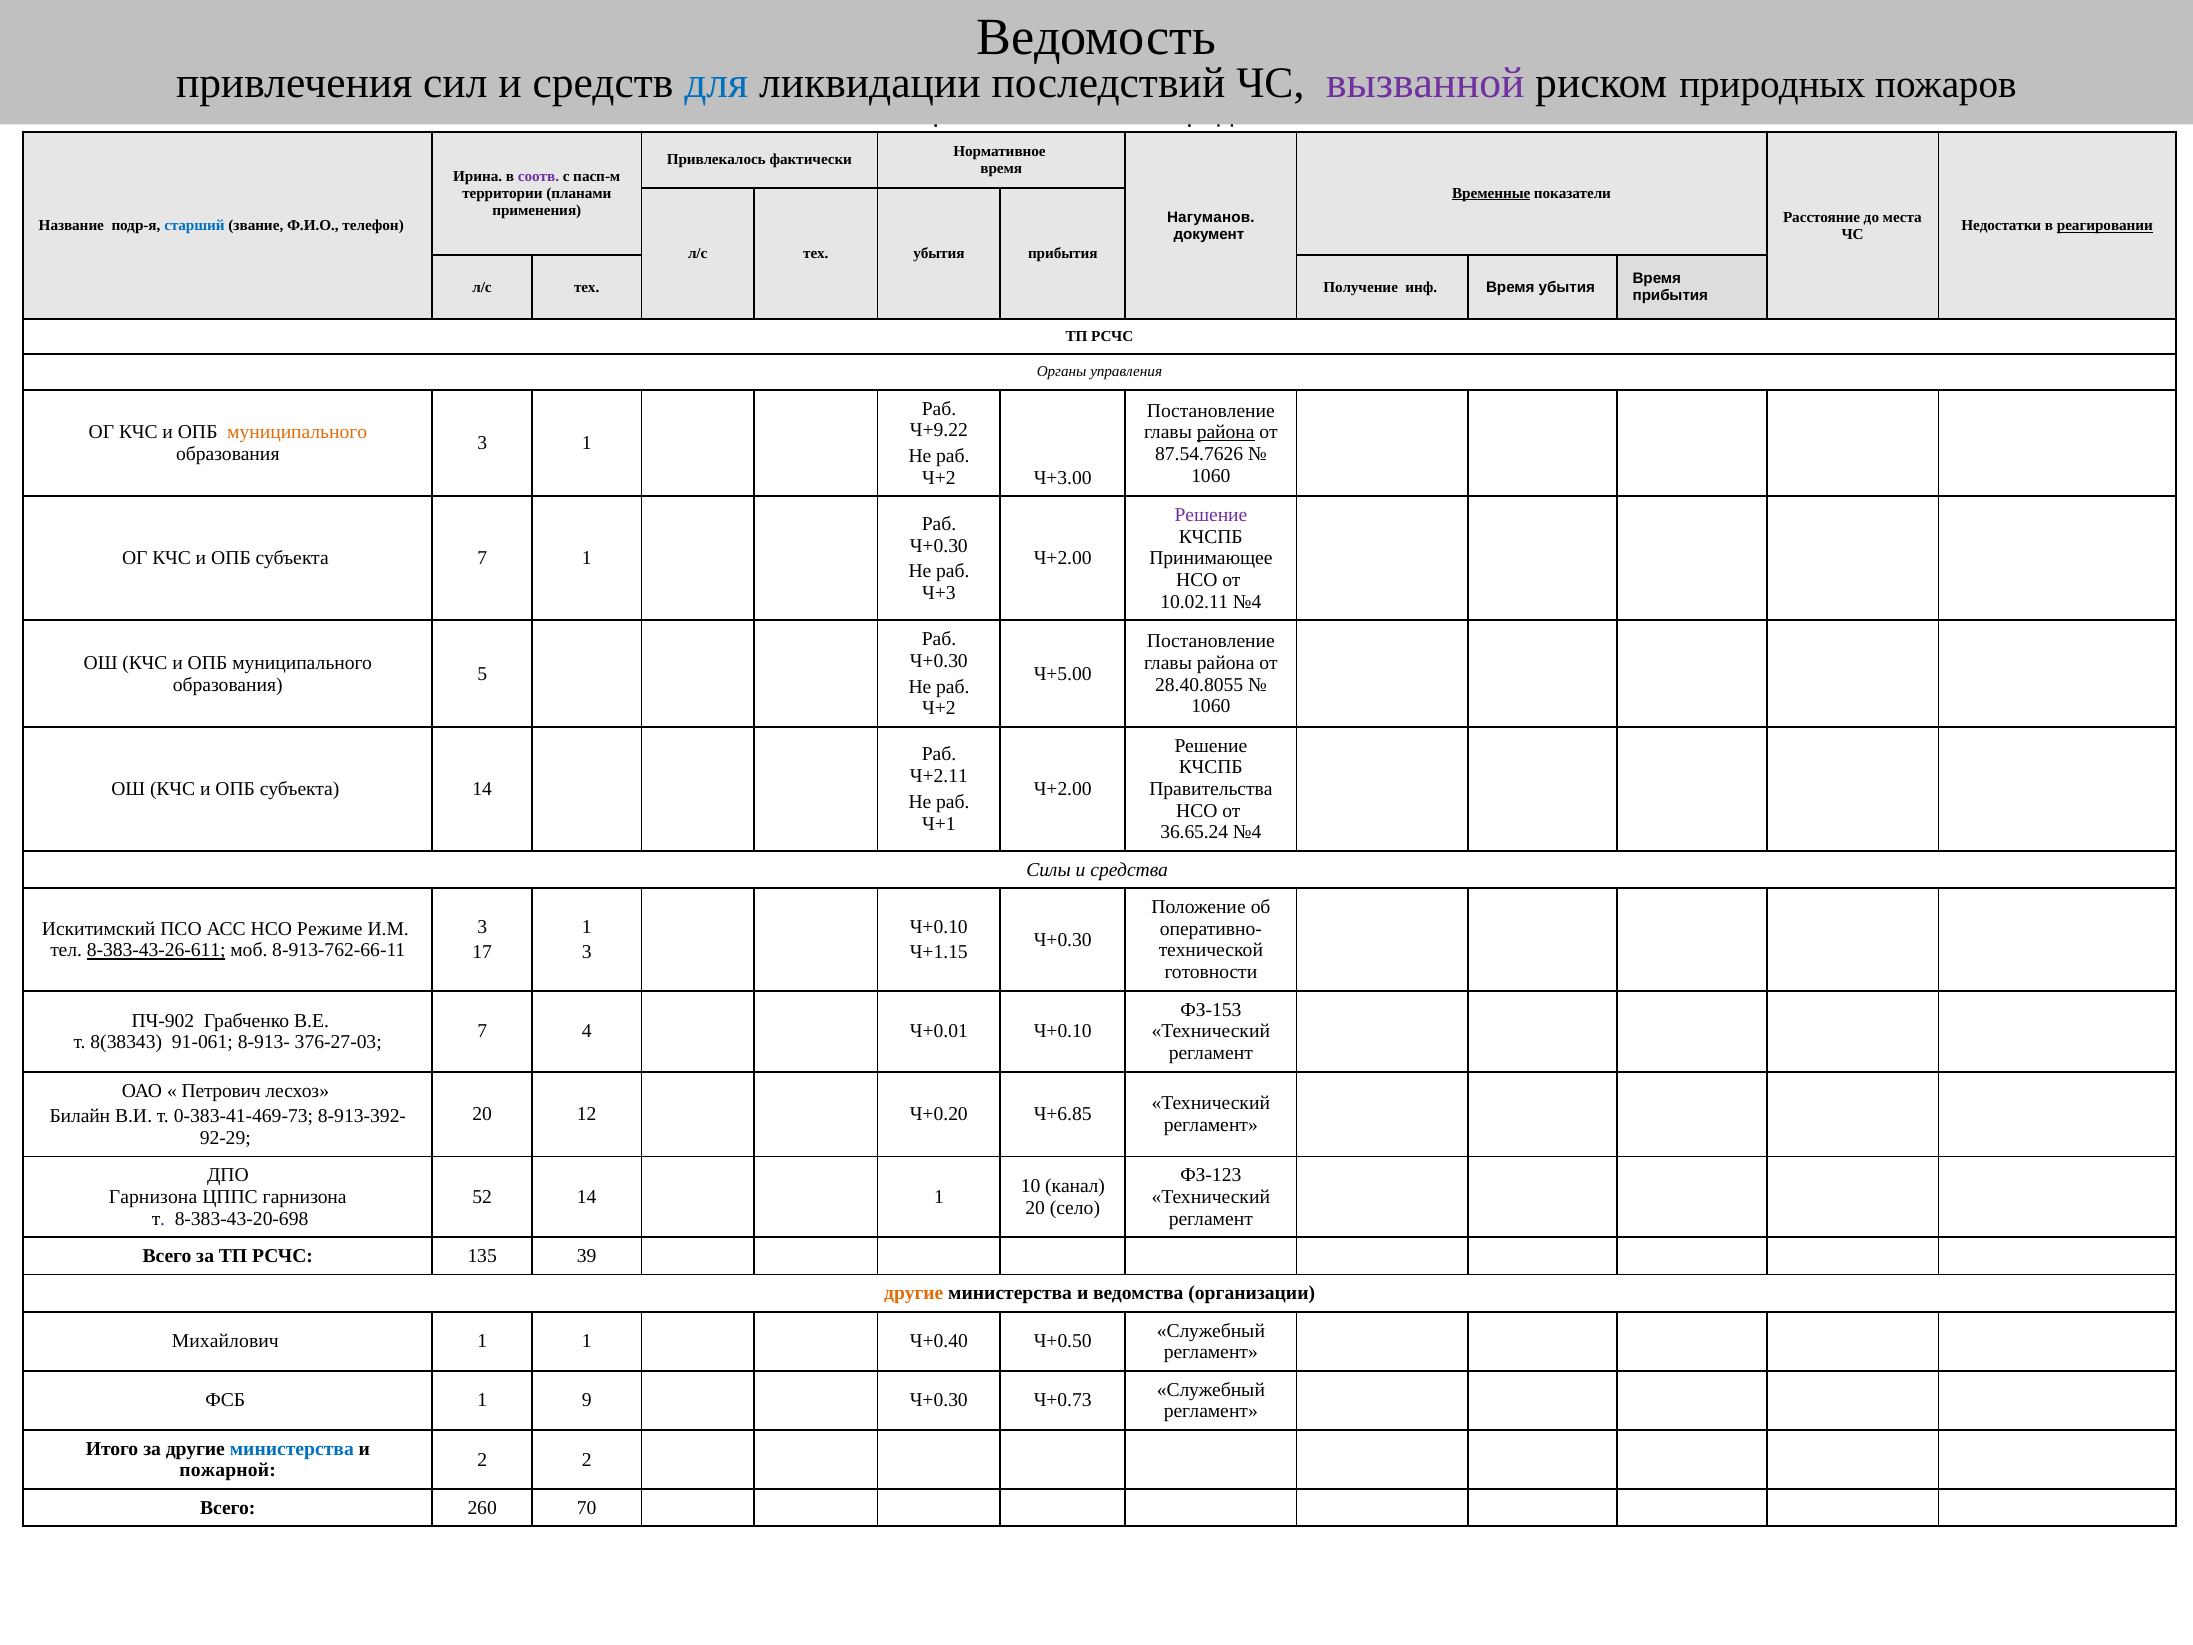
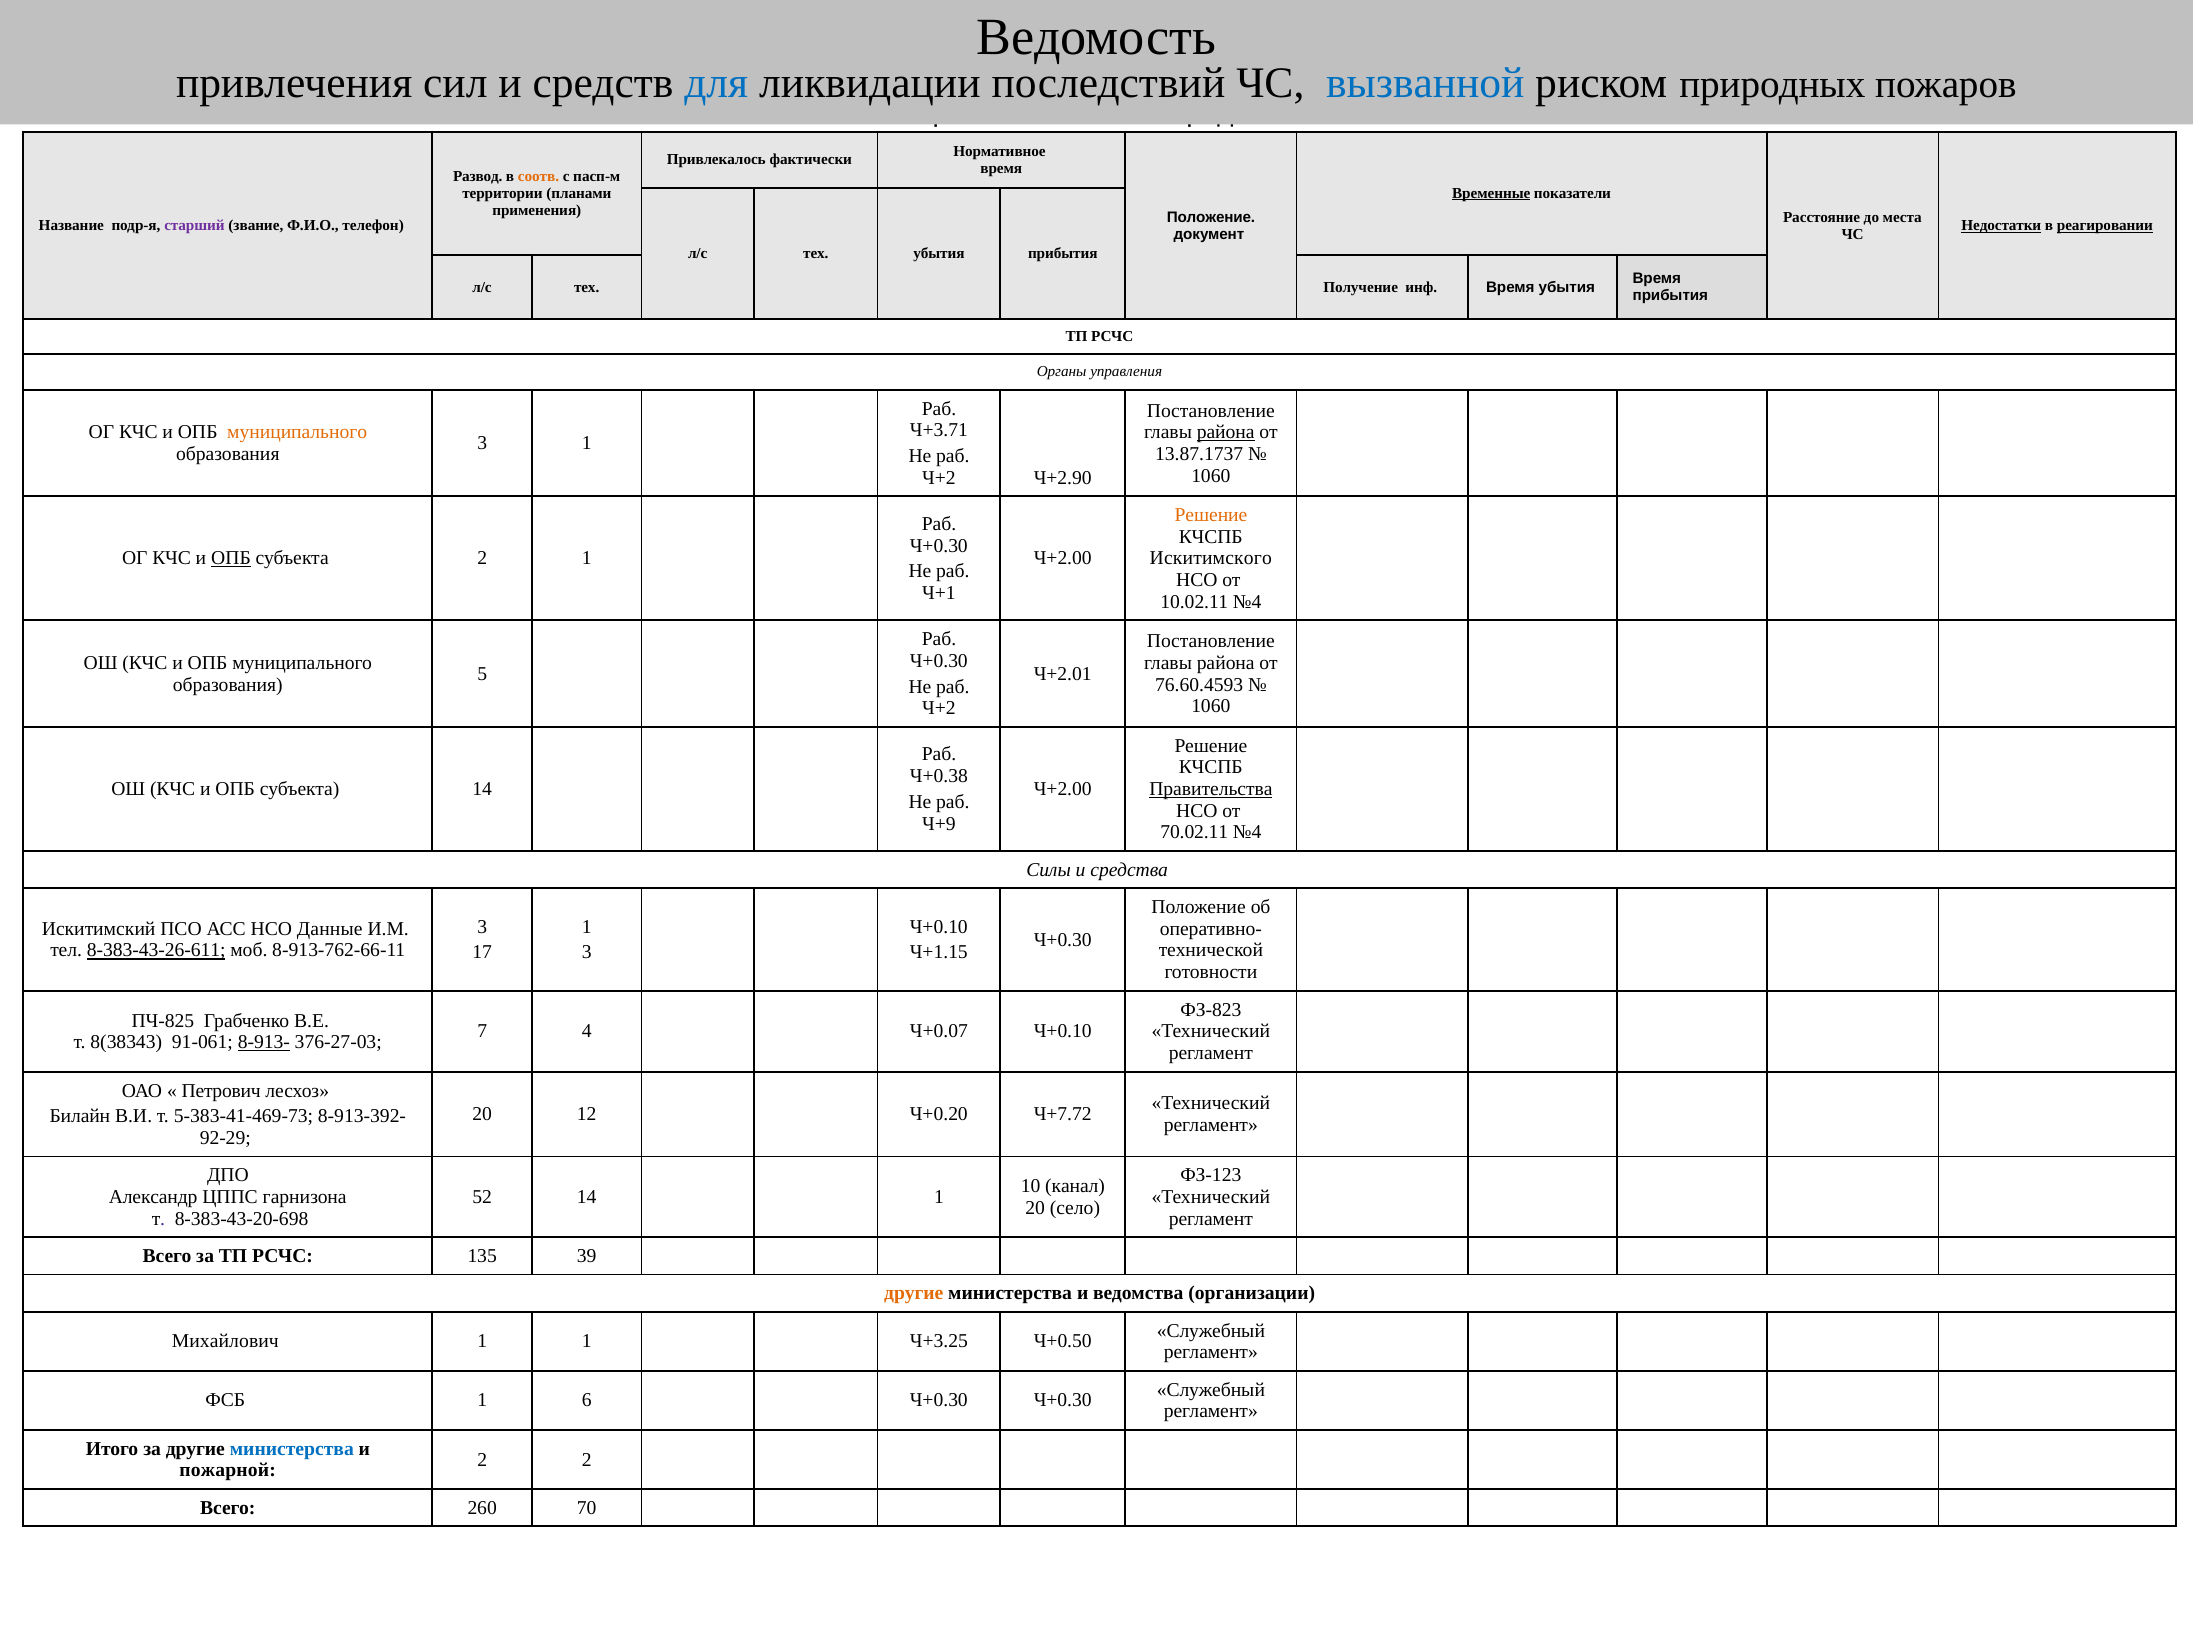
вызванной colour: purple -> blue (1425, 83)
Ирина: Ирина -> Развод (478, 176)
соотв colour: purple -> orange (539, 176)
Нагуманов: Нагуманов -> Положение (1211, 217)
старший colour: blue -> purple (195, 225)
Недостатки underline: none -> present (2001, 225)
Ч+9.22: Ч+9.22 -> Ч+3.71 (939, 430)
87.54.7626: 87.54.7626 -> 13.87.1737 (1199, 454)
Ч+3.00: Ч+3.00 -> Ч+2.90 (1063, 478)
Решение colour: purple -> orange (1211, 515)
ОПБ underline: none -> present (231, 558)
субъекта 7: 7 -> 2 (482, 558)
Принимающее: Принимающее -> Искитимского (1211, 558)
Ч+3: Ч+3 -> Ч+1 (939, 593)
Ч+5.00: Ч+5.00 -> Ч+2.01 (1063, 674)
28.40.8055: 28.40.8055 -> 76.60.4593 (1199, 684)
Ч+2.11: Ч+2.11 -> Ч+0.38 (939, 776)
Правительства underline: none -> present (1211, 789)
Ч+1: Ч+1 -> Ч+9 (939, 823)
36.65.24: 36.65.24 -> 70.02.11 (1194, 832)
Режиме: Режиме -> Данные (330, 929)
ФЗ-153: ФЗ-153 -> ФЗ-823 (1211, 1010)
ПЧ-902: ПЧ-902 -> ПЧ-825 (163, 1020)
Ч+0.01: Ч+0.01 -> Ч+0.07 (939, 1031)
8-913- underline: none -> present (264, 1042)
Ч+6.85: Ч+6.85 -> Ч+7.72 (1063, 1114)
0-383-41-469-73: 0-383-41-469-73 -> 5-383-41-469-73 (243, 1116)
Гарнизона: Гарнизона -> Александр (153, 1197)
Ч+0.40: Ч+0.40 -> Ч+3.25 (939, 1341)
9: 9 -> 6 (587, 1400)
Ч+0.30 Ч+0.73: Ч+0.73 -> Ч+0.30 (1063, 1400)
